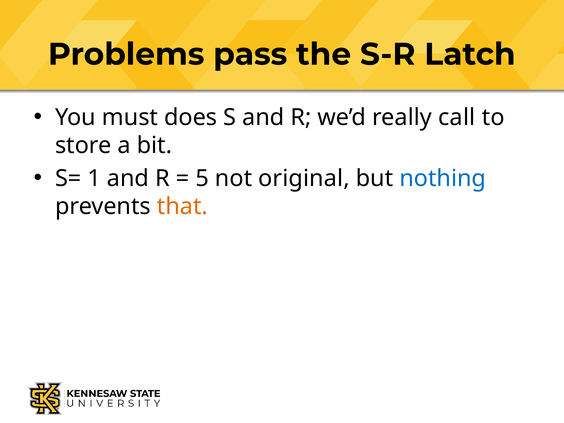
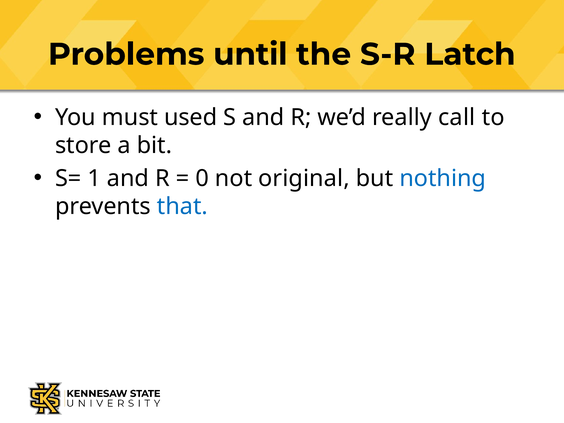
pass: pass -> until (250, 54)
does: does -> used (191, 117)
5: 5 -> 0 (202, 178)
that colour: orange -> blue (182, 207)
